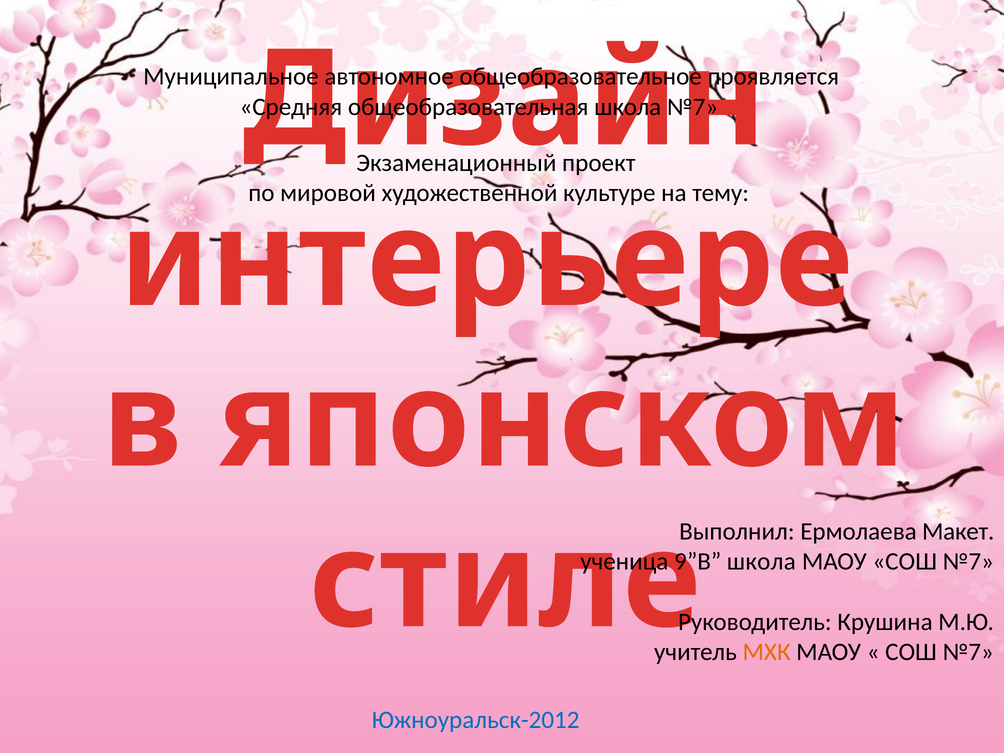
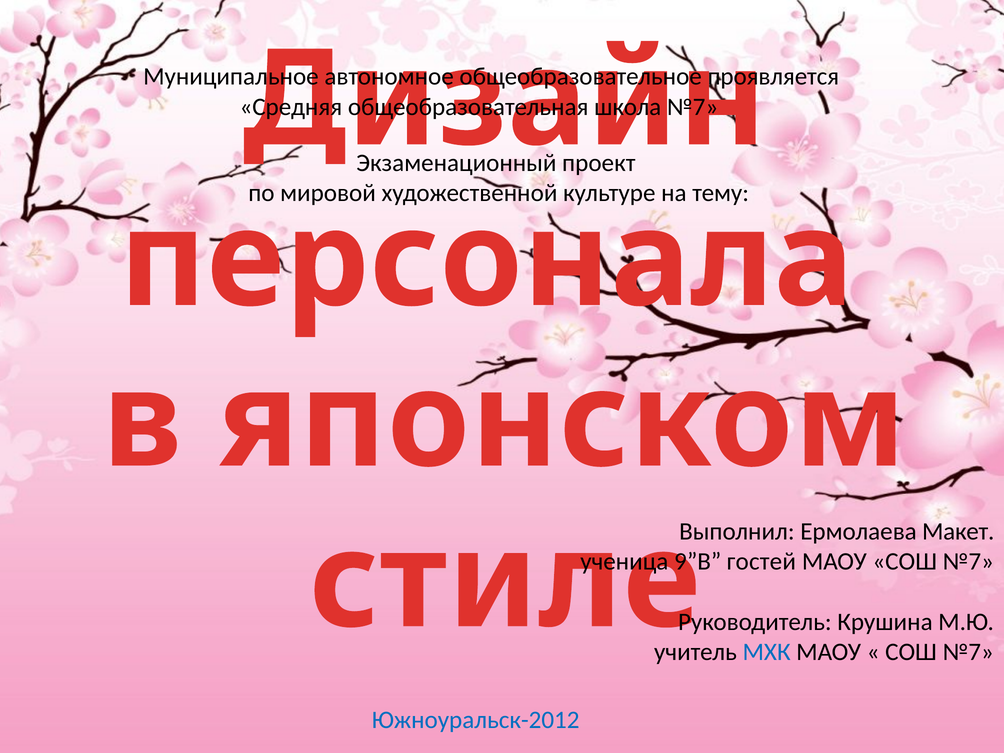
интерьере: интерьере -> персонала (486, 261)
школа: школа -> гостей (761, 562)
МХК colour: orange -> blue (767, 652)
